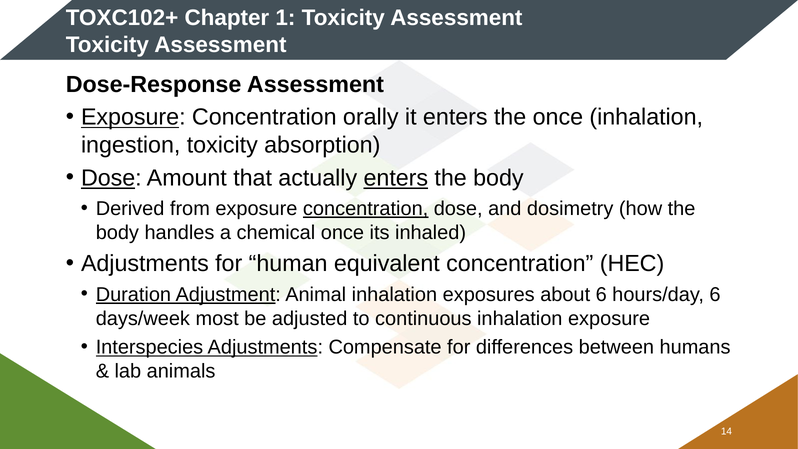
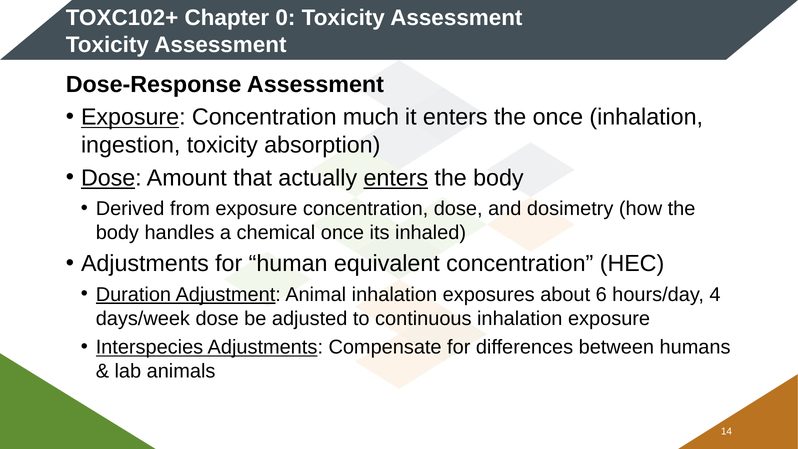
1: 1 -> 0 (285, 18)
orally: orally -> much (371, 117)
concentration underline: present -> none (366, 209)
hours/day 6: 6 -> 4 (715, 294)
days/week most: most -> dose (217, 318)
